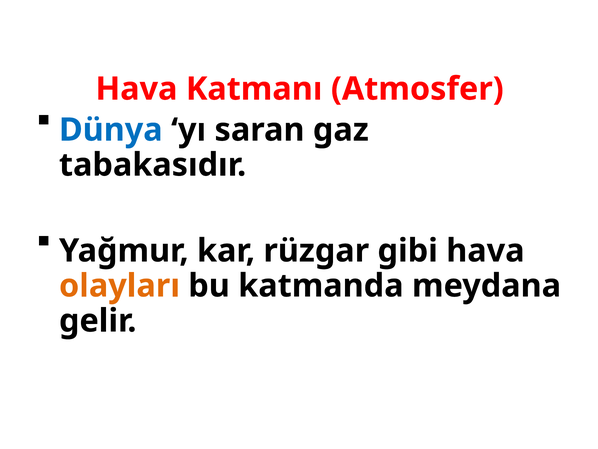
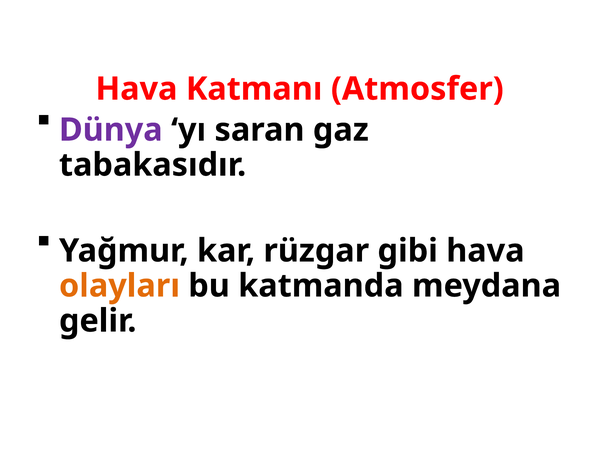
Dünya colour: blue -> purple (111, 130)
